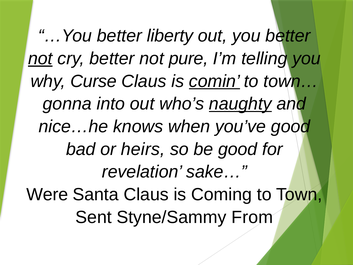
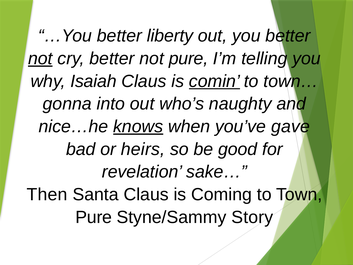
Curse: Curse -> Isaiah (93, 81)
naughty underline: present -> none (240, 104)
knows underline: none -> present (138, 126)
you’ve good: good -> gave (290, 126)
Were: Were -> Then (47, 194)
Sent: Sent -> Pure (94, 217)
From: From -> Story (252, 217)
